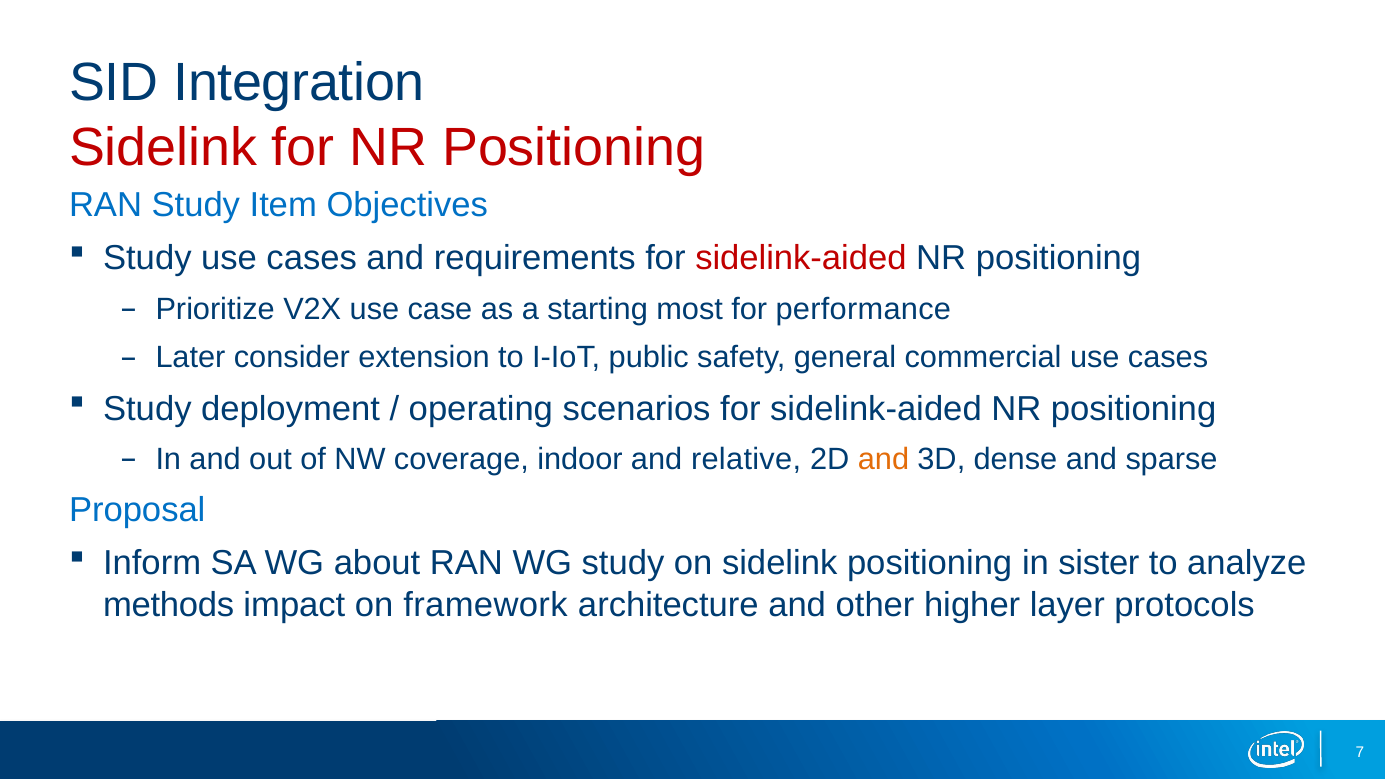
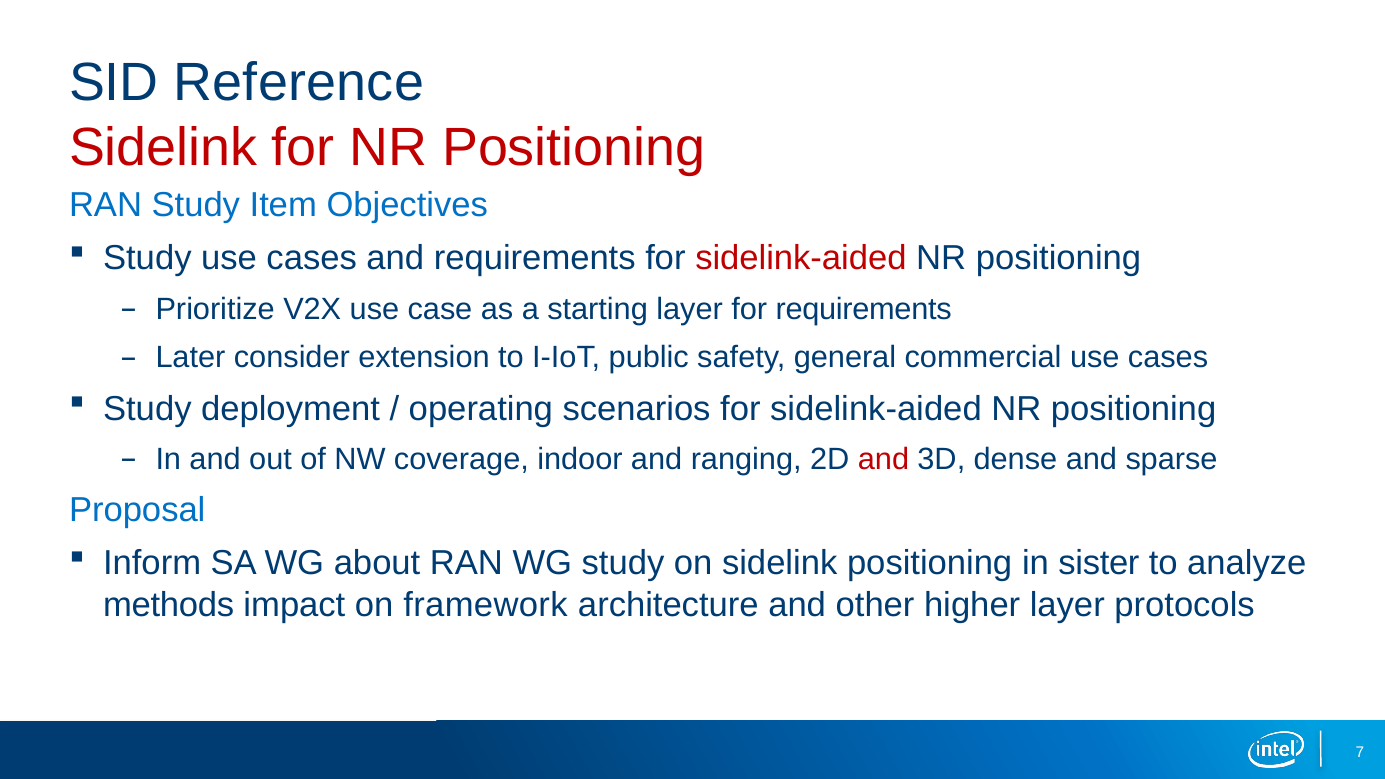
Integration: Integration -> Reference (299, 83)
starting most: most -> layer (690, 309)
for performance: performance -> requirements (864, 309)
relative: relative -> ranging (746, 459)
and colour: orange -> red (883, 459)
